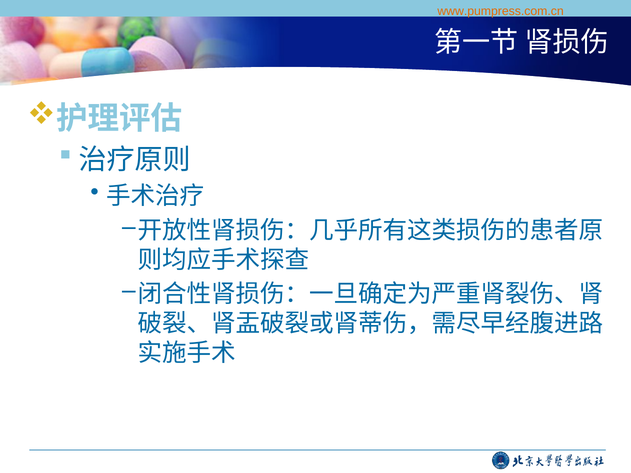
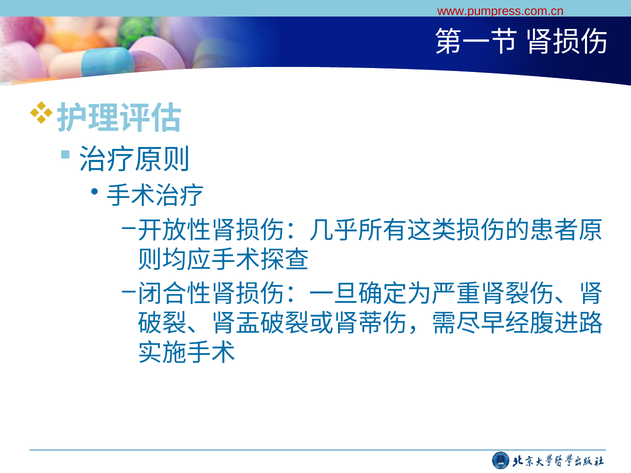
www.pumpress.com.cn colour: orange -> red (501, 11)
